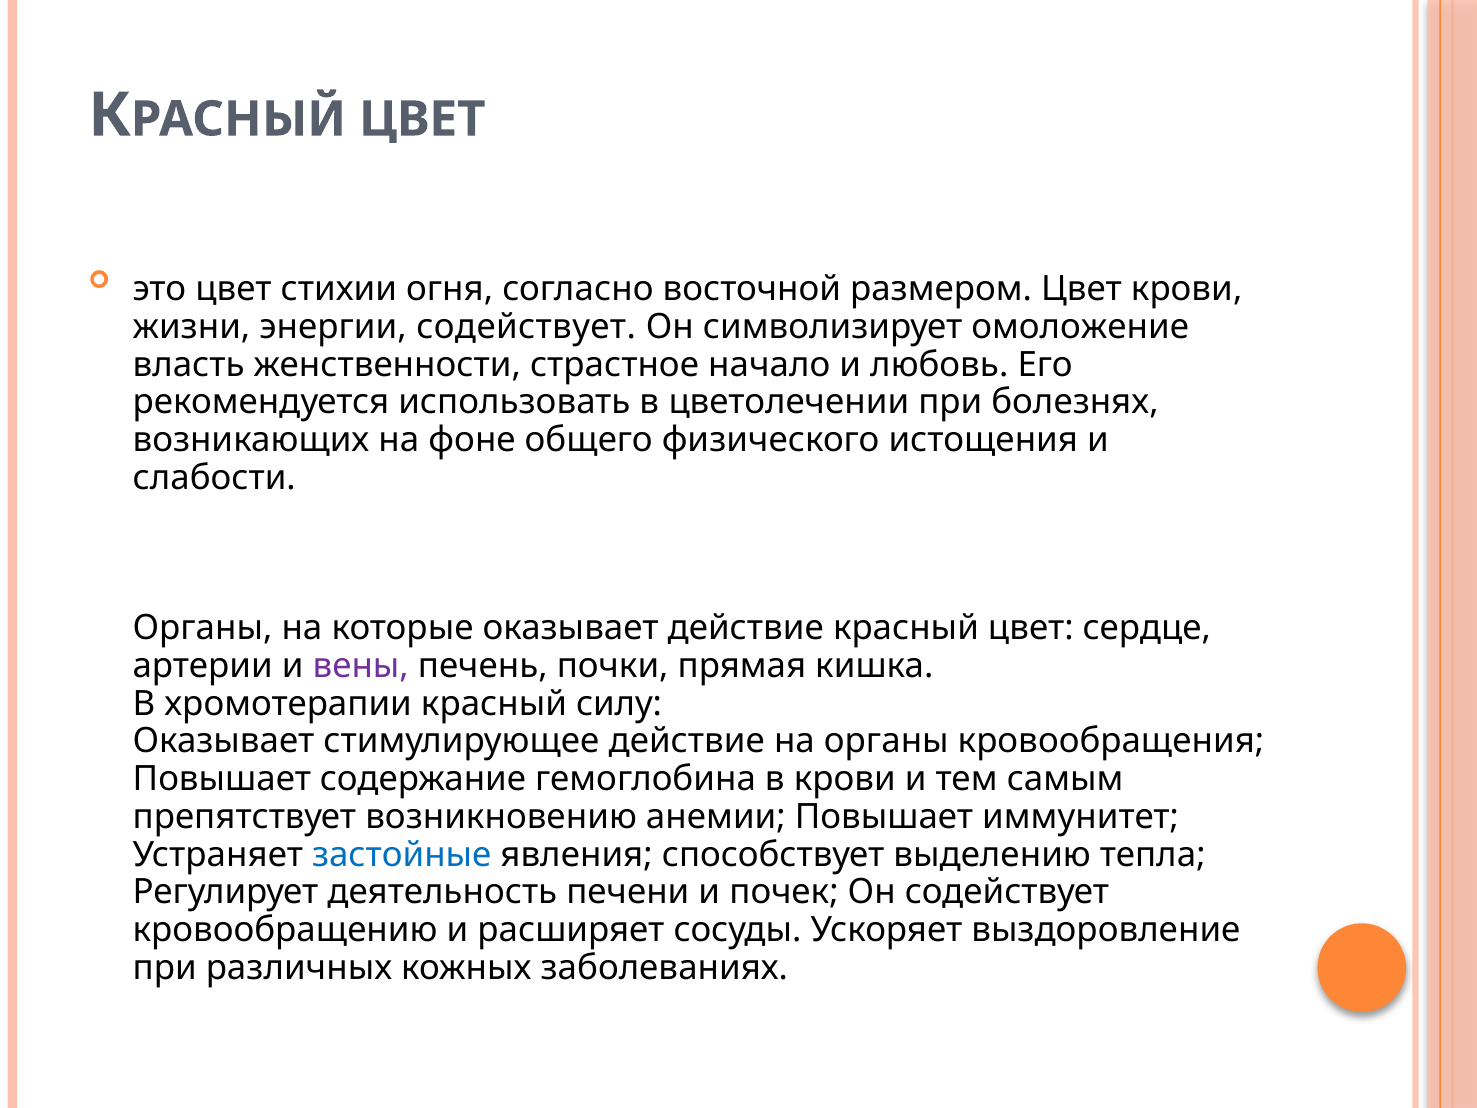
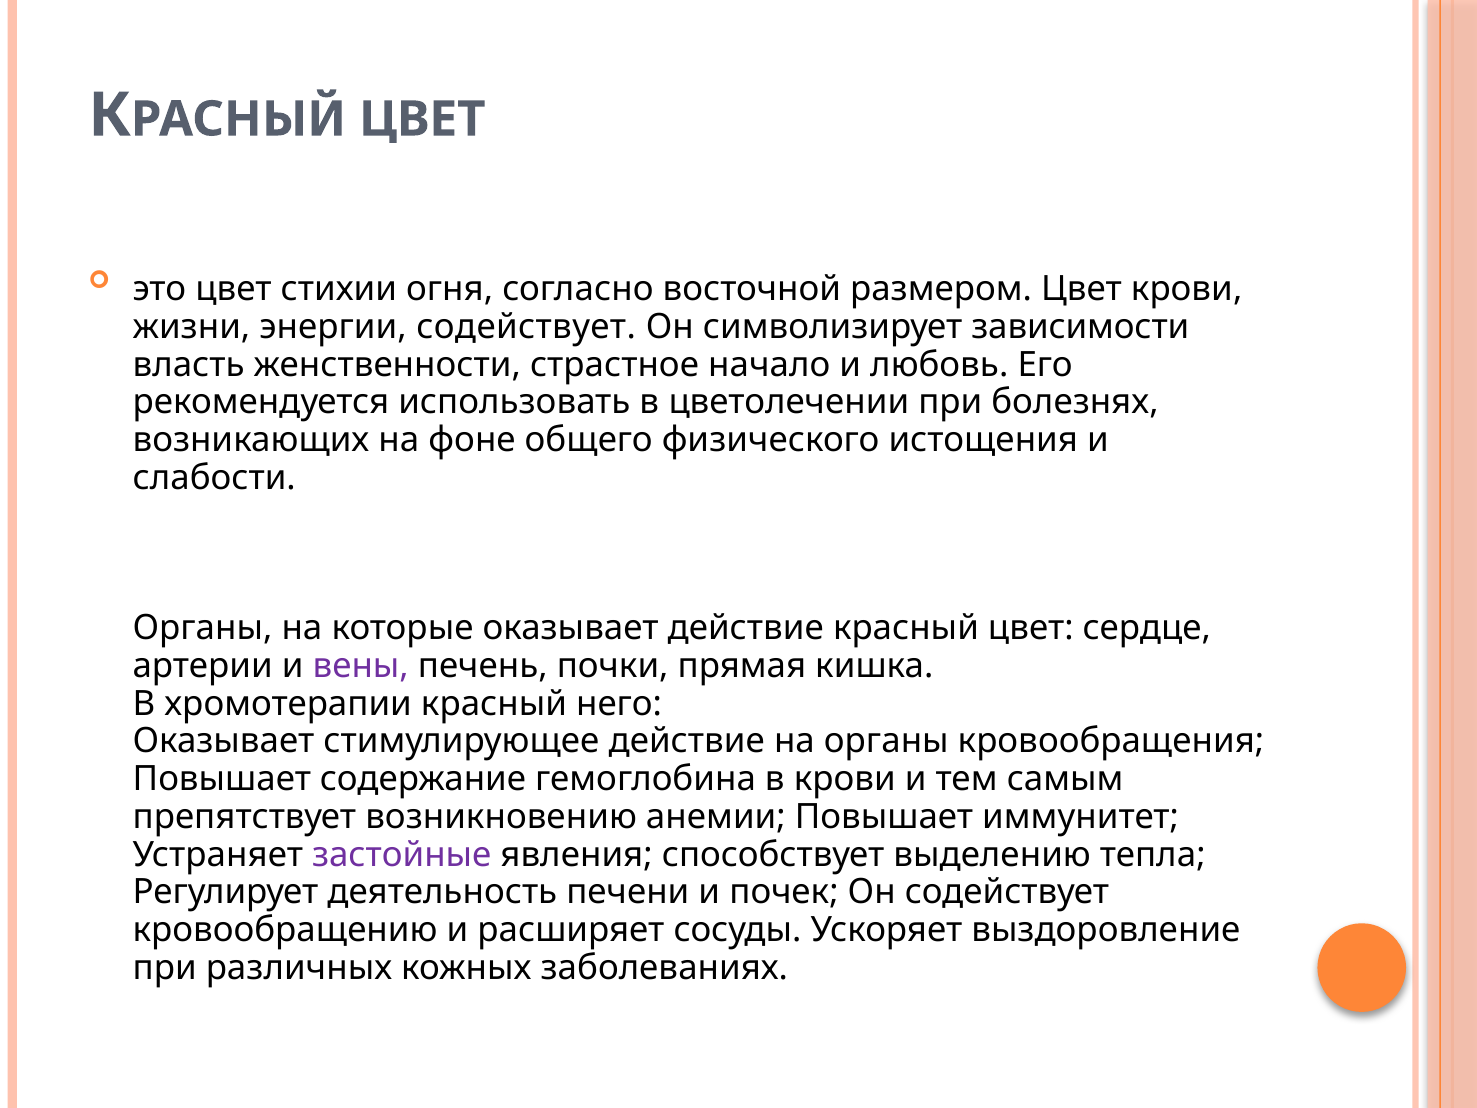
омоложение: омоложение -> зависимости (1080, 327)
силу: силу -> него (619, 704)
застойные colour: blue -> purple (402, 854)
